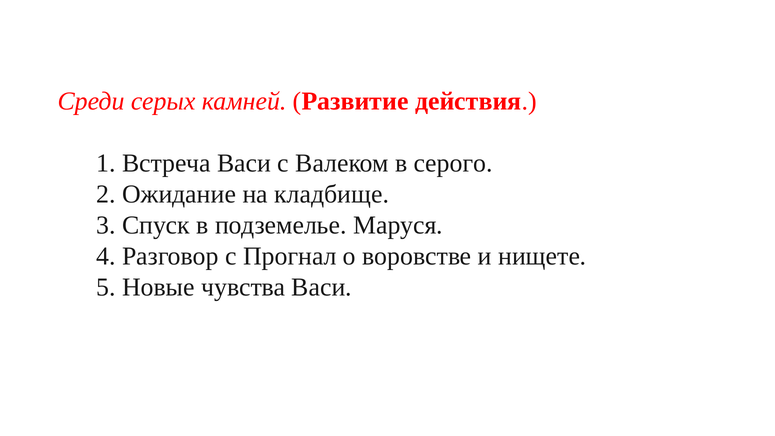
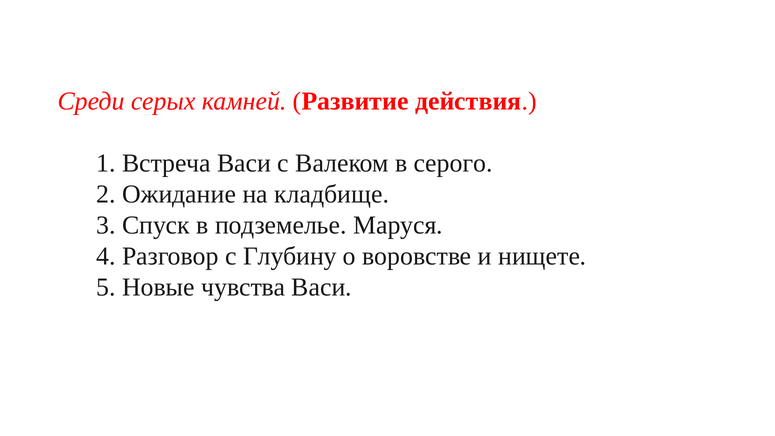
Прогнал: Прогнал -> Глубину (290, 256)
